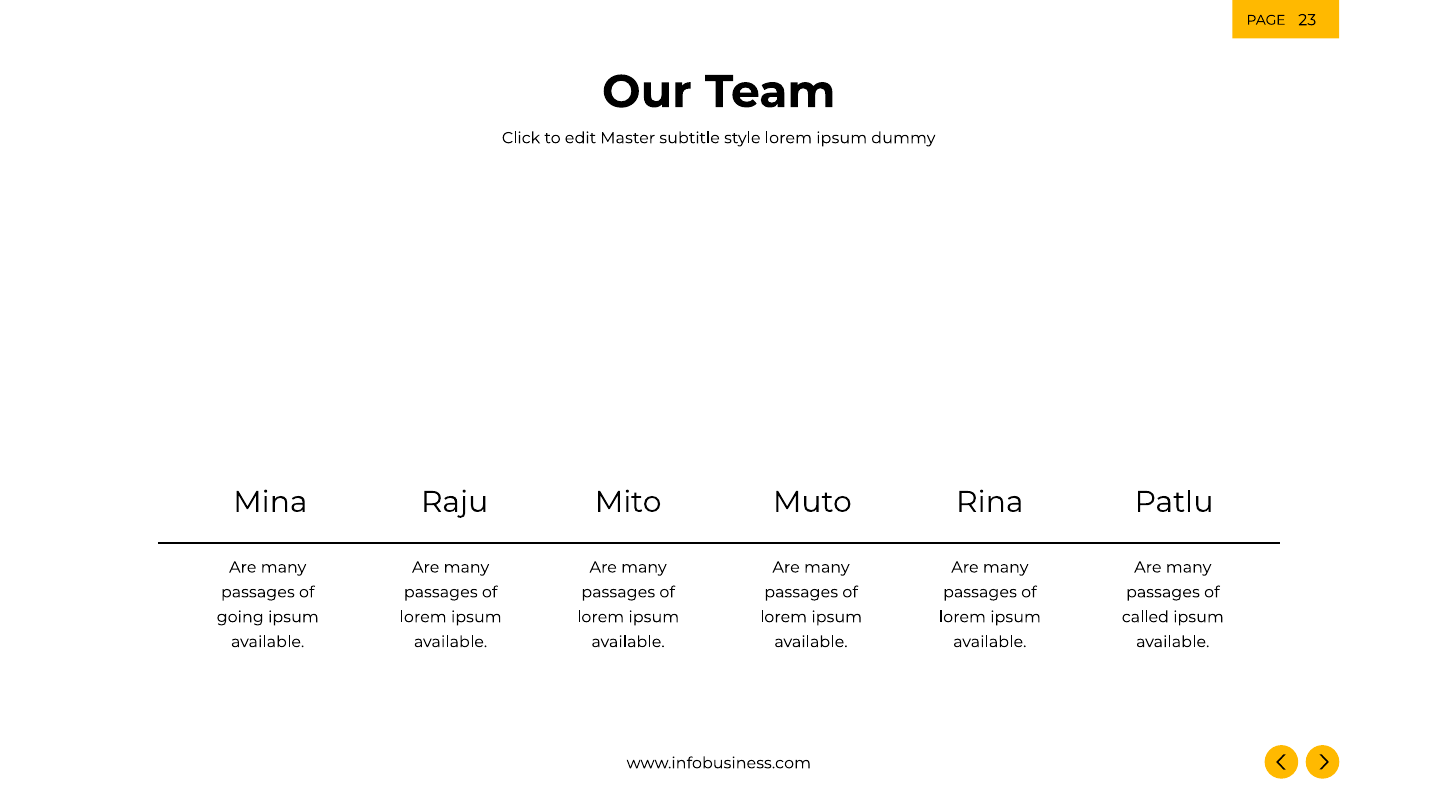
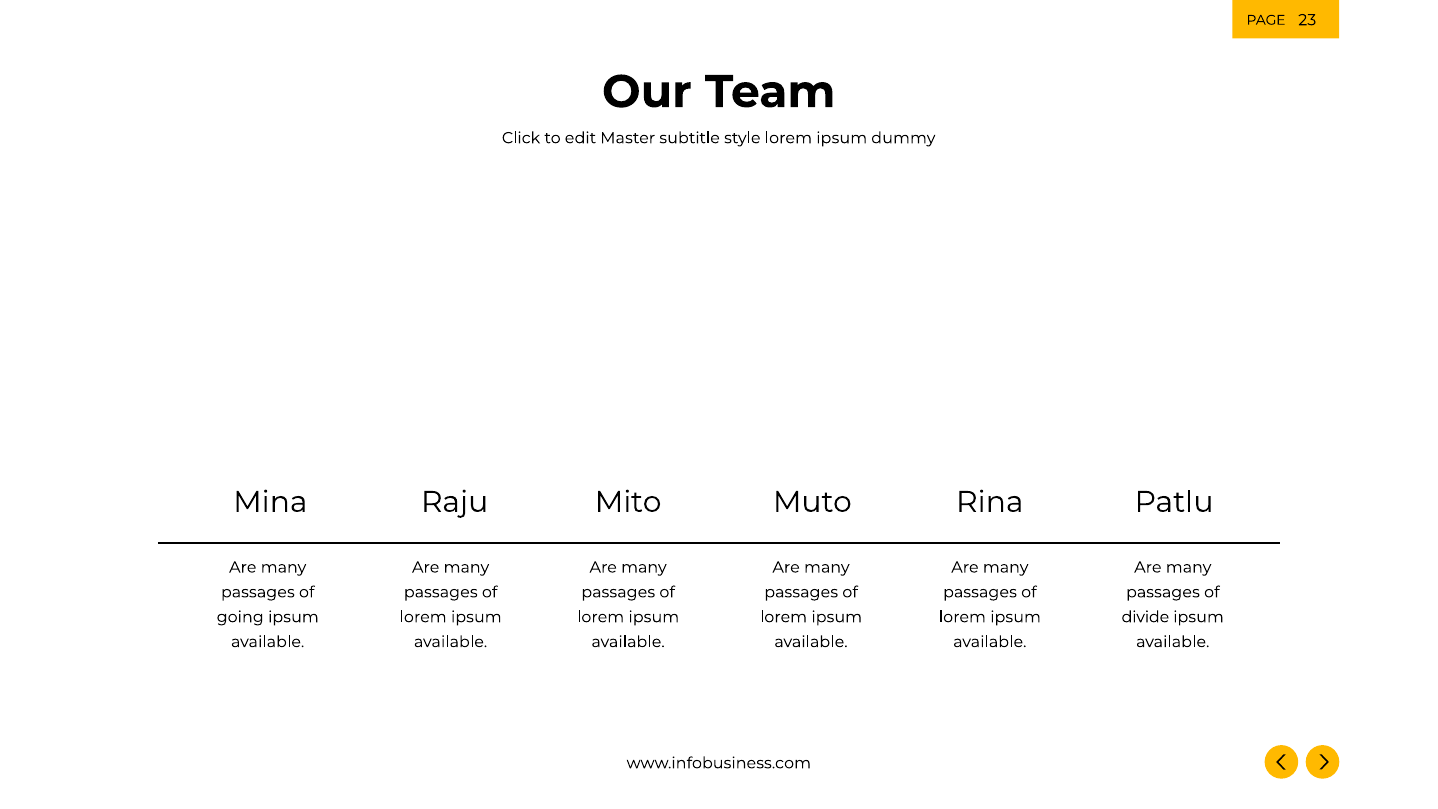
called: called -> divide (1145, 617)
